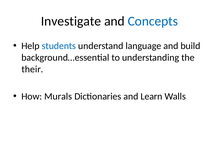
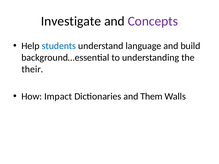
Concepts colour: blue -> purple (153, 21)
Murals: Murals -> Impact (58, 97)
Learn: Learn -> Them (152, 97)
